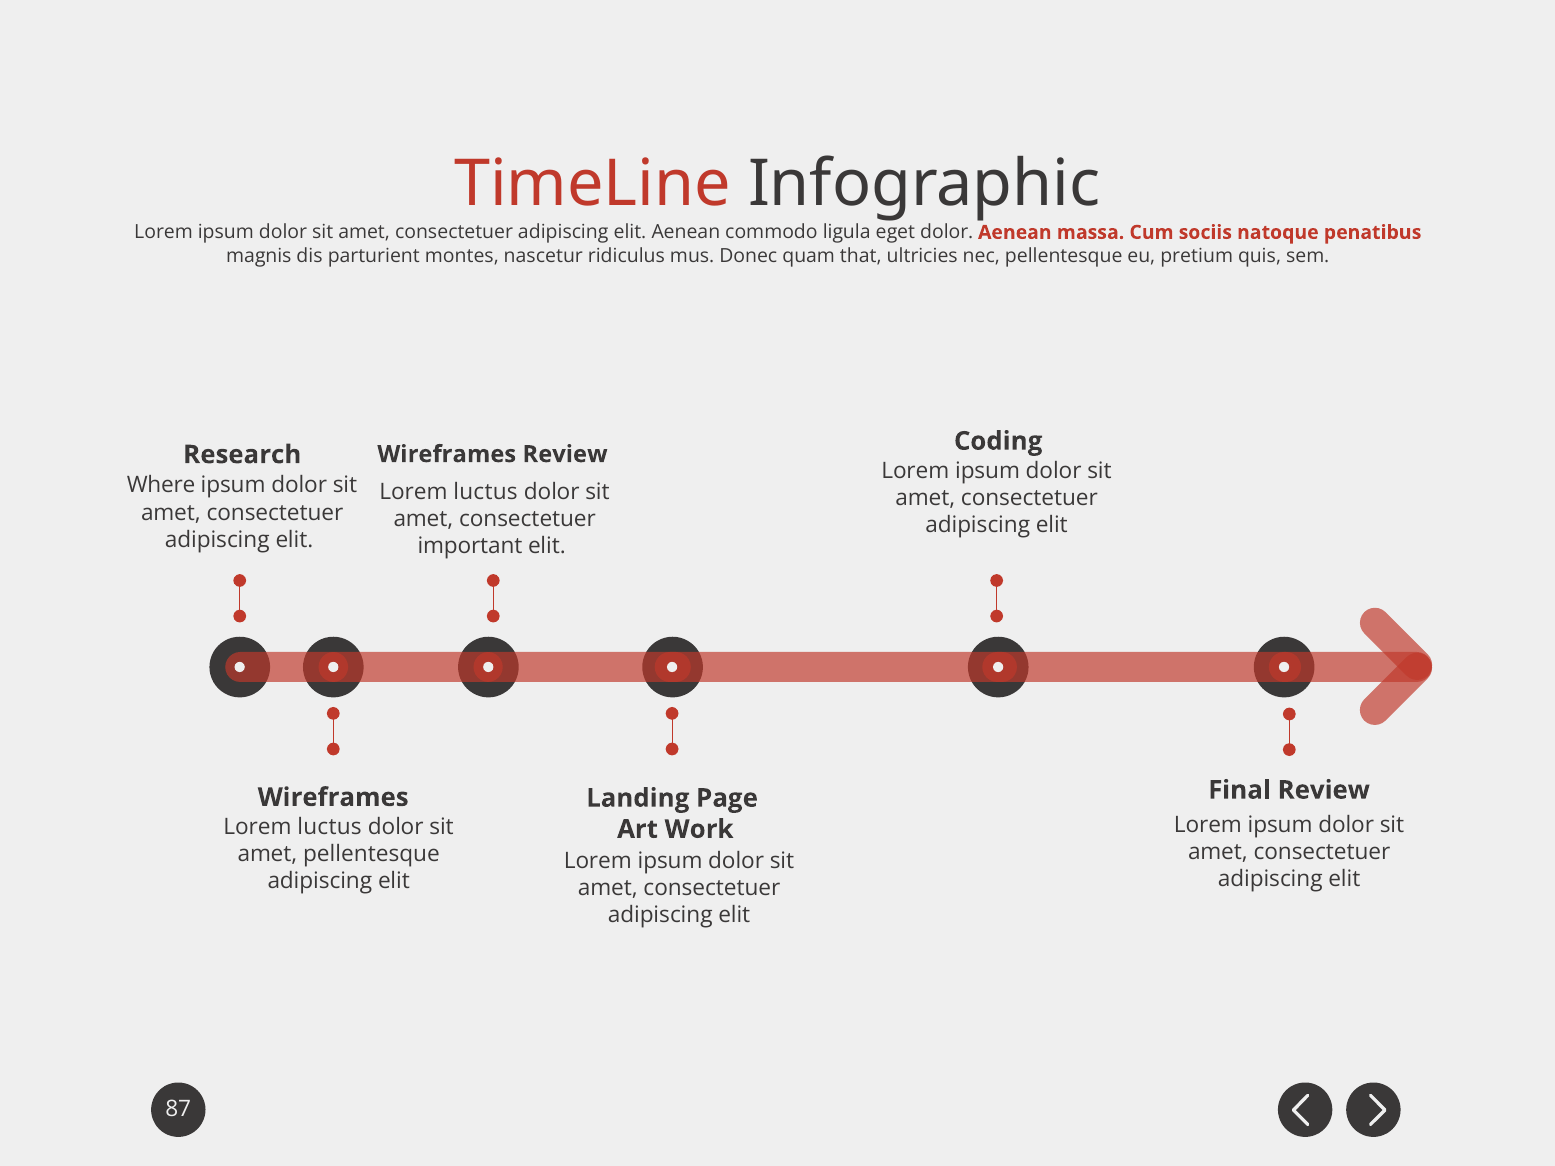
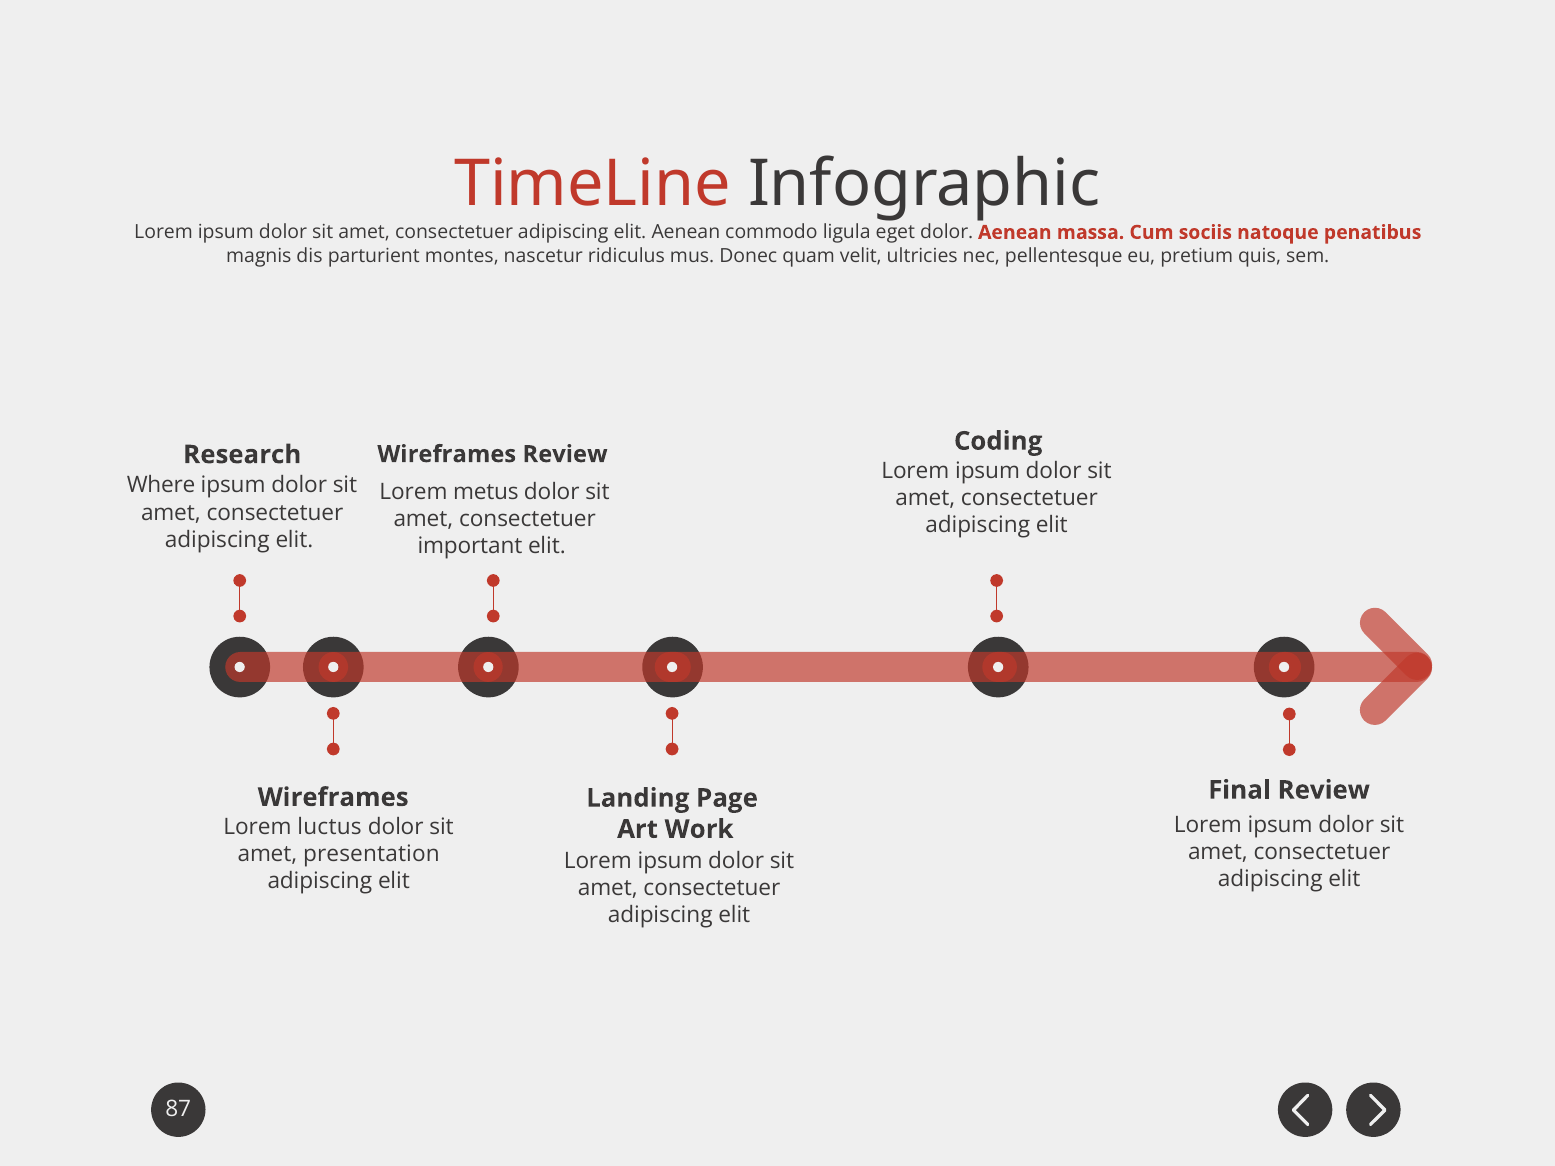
that: that -> velit (861, 256)
luctus: luctus -> metus (486, 492)
amet pellentesque: pellentesque -> presentation (371, 854)
